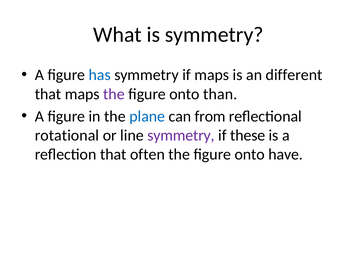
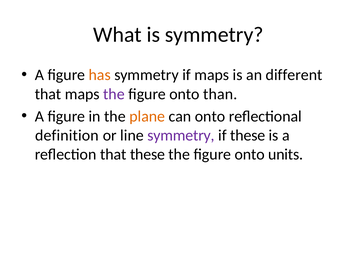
has colour: blue -> orange (100, 75)
plane colour: blue -> orange (147, 116)
can from: from -> onto (210, 116)
rotational: rotational -> definition (67, 135)
that often: often -> these (148, 154)
have: have -> units (286, 154)
